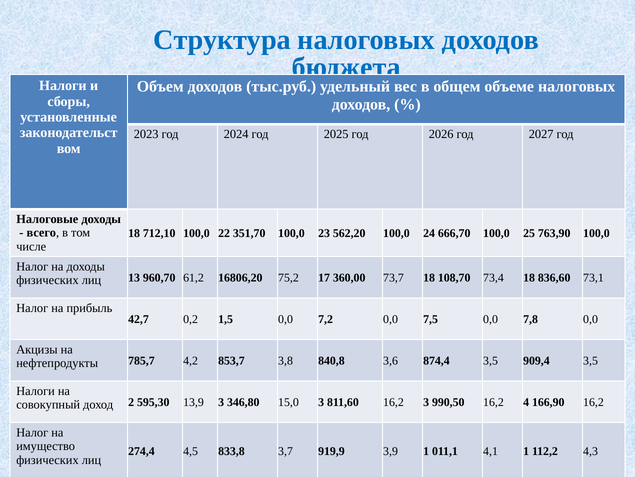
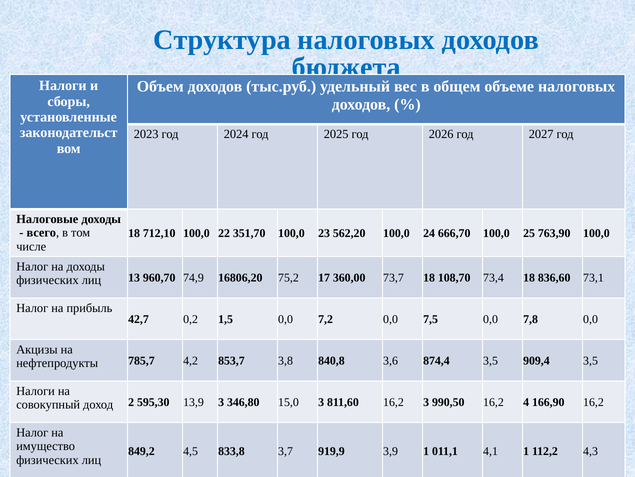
61,2: 61,2 -> 74,9 (193, 277)
274,4: 274,4 -> 849,2 (141, 450)
